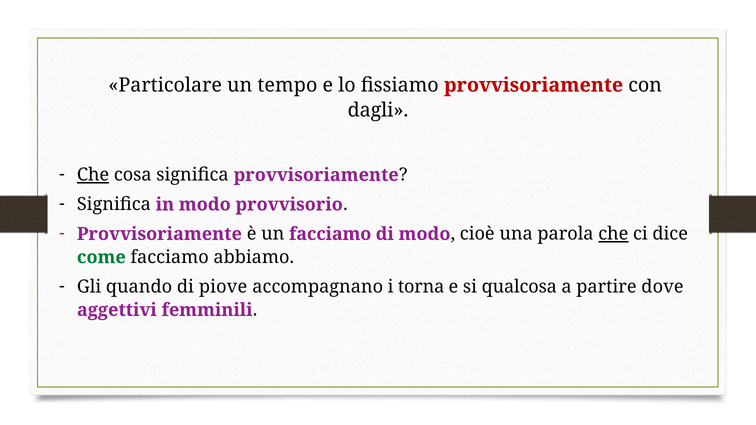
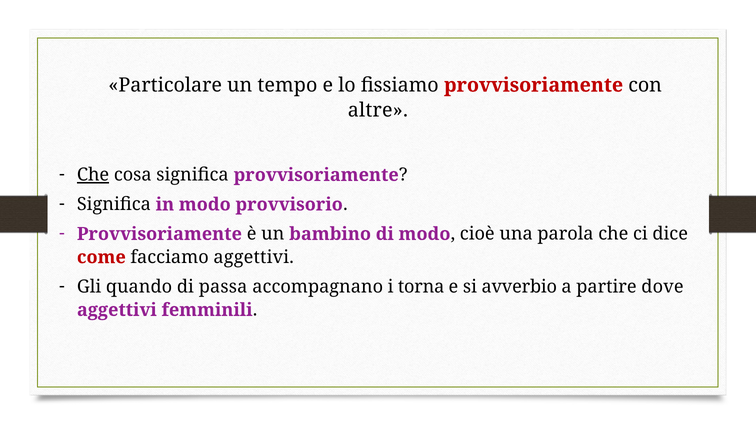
dagli: dagli -> altre (378, 110)
un facciamo: facciamo -> bambino (330, 234)
che underline: present -> none (613, 234)
come colour: green -> red (101, 257)
facciamo abbiamo: abbiamo -> aggettivi (254, 257)
piove: piove -> passa (223, 287)
qualcosa: qualcosa -> avverbio (519, 287)
